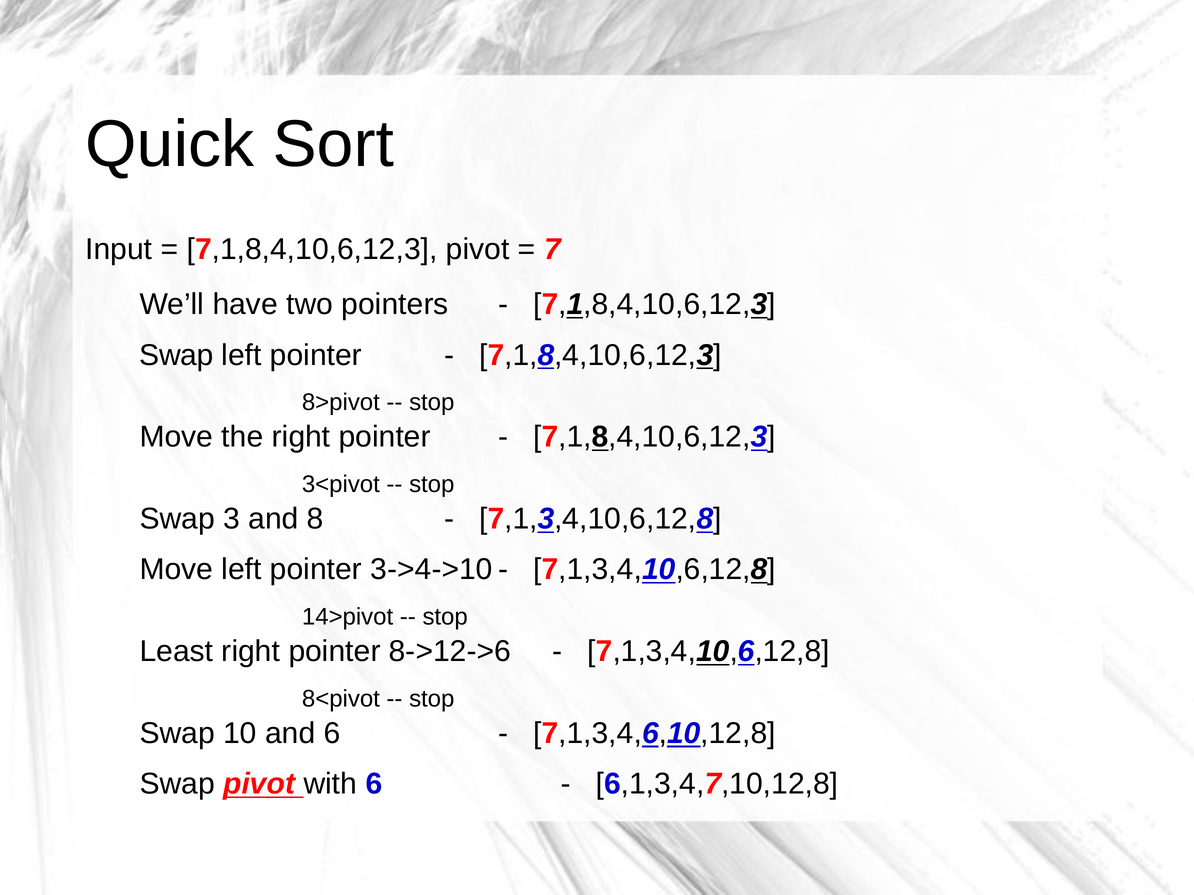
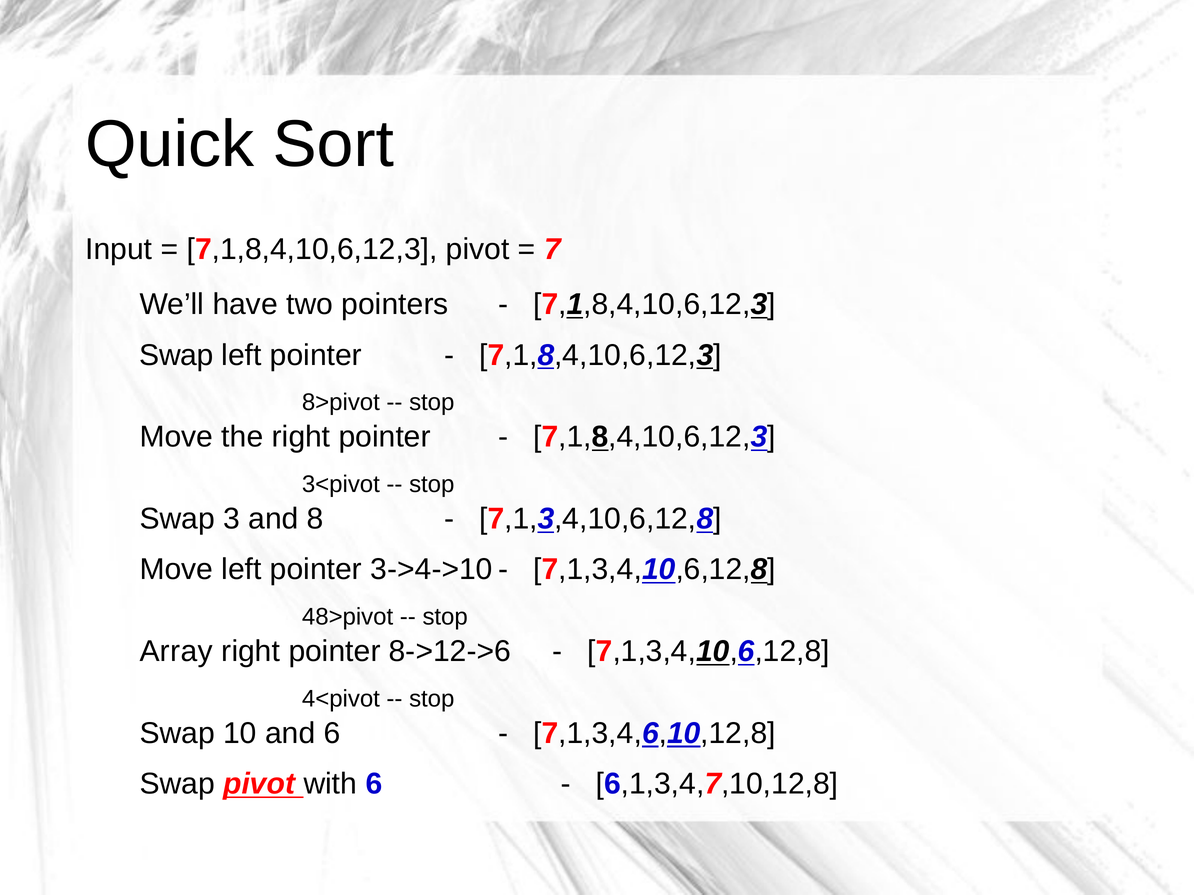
14>pivot: 14>pivot -> 48>pivot (348, 617)
Least: Least -> Array (176, 652)
8<pivot: 8<pivot -> 4<pivot (341, 699)
